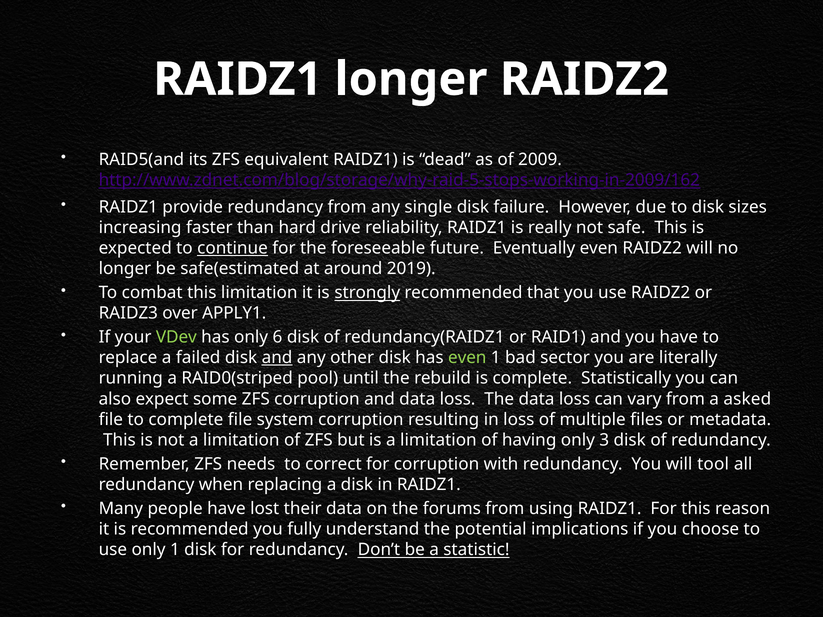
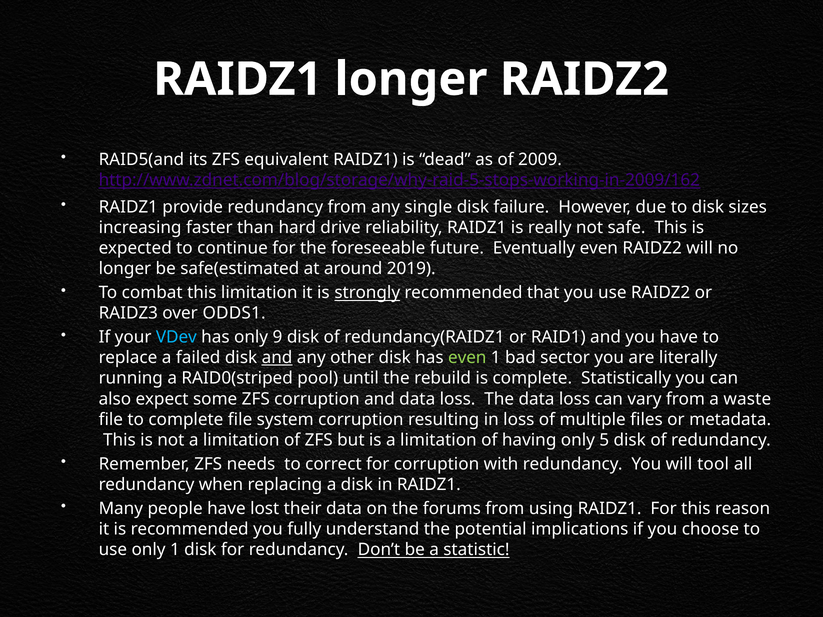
continue underline: present -> none (232, 248)
APPLY1: APPLY1 -> ODDS1 (234, 313)
VDev colour: light green -> light blue (176, 337)
6: 6 -> 9 (278, 337)
asked: asked -> waste (747, 399)
3: 3 -> 5 (604, 440)
